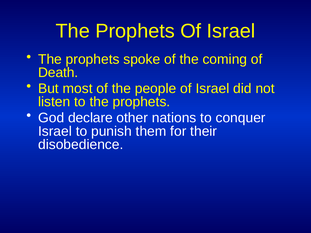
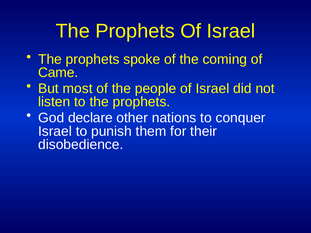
Death: Death -> Came (58, 73)
